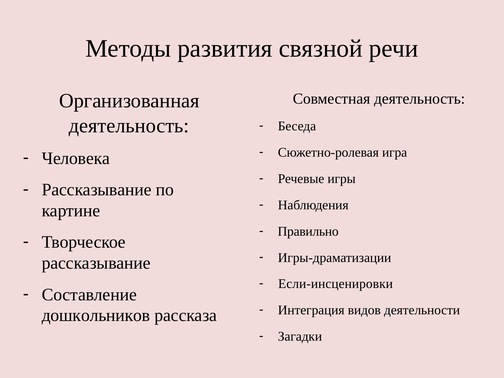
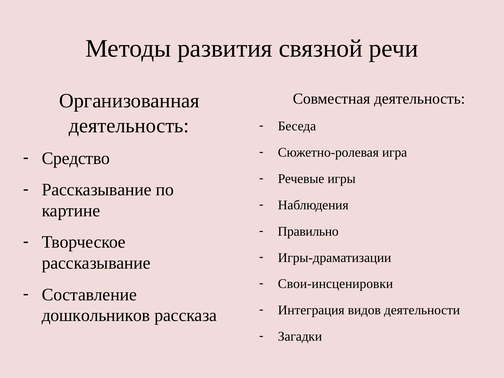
Человека: Человека -> Средство (76, 159)
Если-инсценировки: Если-инсценировки -> Свои-инсценировки (336, 284)
